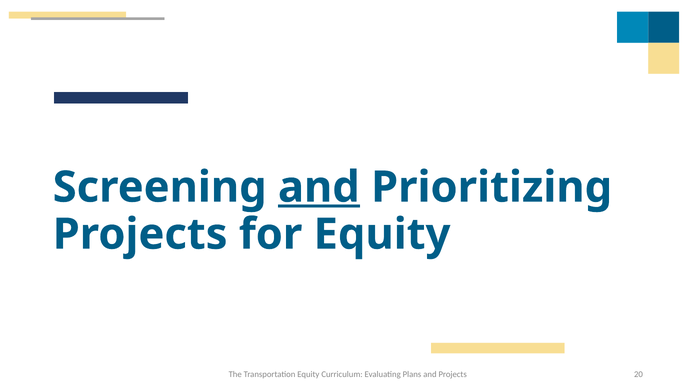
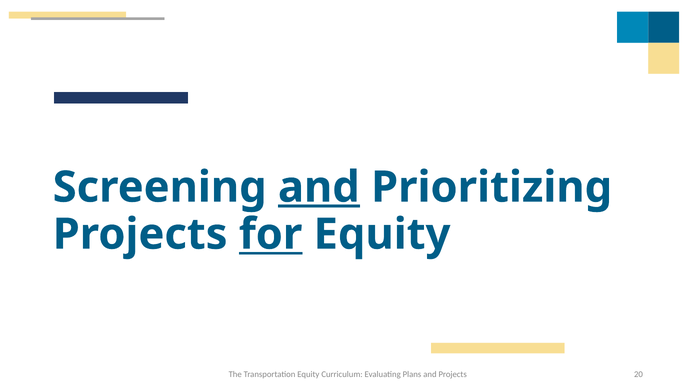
for underline: none -> present (271, 234)
